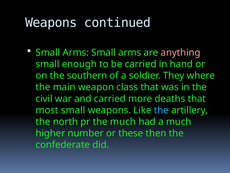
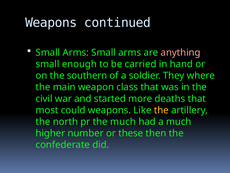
and carried: carried -> started (110, 98)
most small: small -> could (73, 110)
the colour: light blue -> yellow (161, 110)
